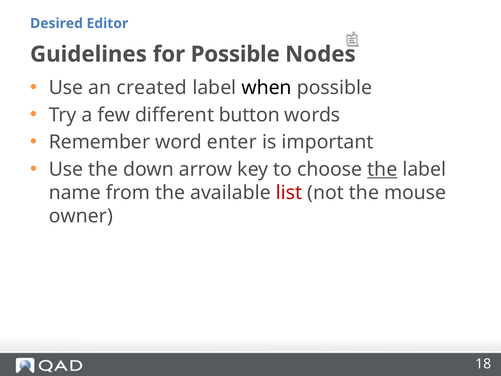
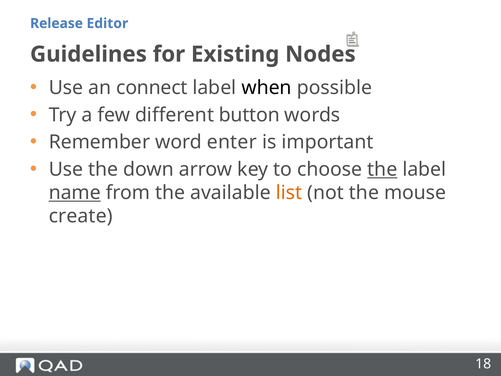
Desired: Desired -> Release (57, 23)
for Possible: Possible -> Existing (235, 54)
created: created -> connect (152, 88)
name underline: none -> present (75, 193)
list colour: red -> orange (289, 193)
owner: owner -> create (81, 216)
